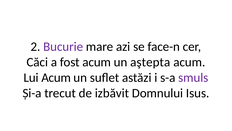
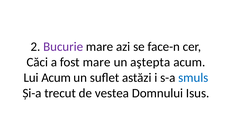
fost acum: acum -> mare (97, 62)
smuls colour: purple -> blue (193, 77)
izbăvit: izbăvit -> vestea (112, 93)
